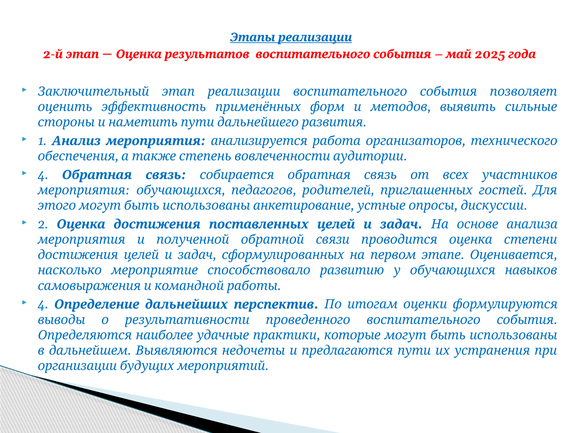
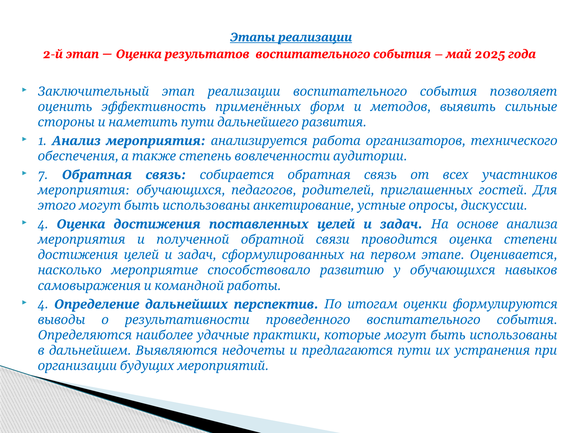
4: 4 -> 7 (43, 175)
2: 2 -> 4 (43, 224)
